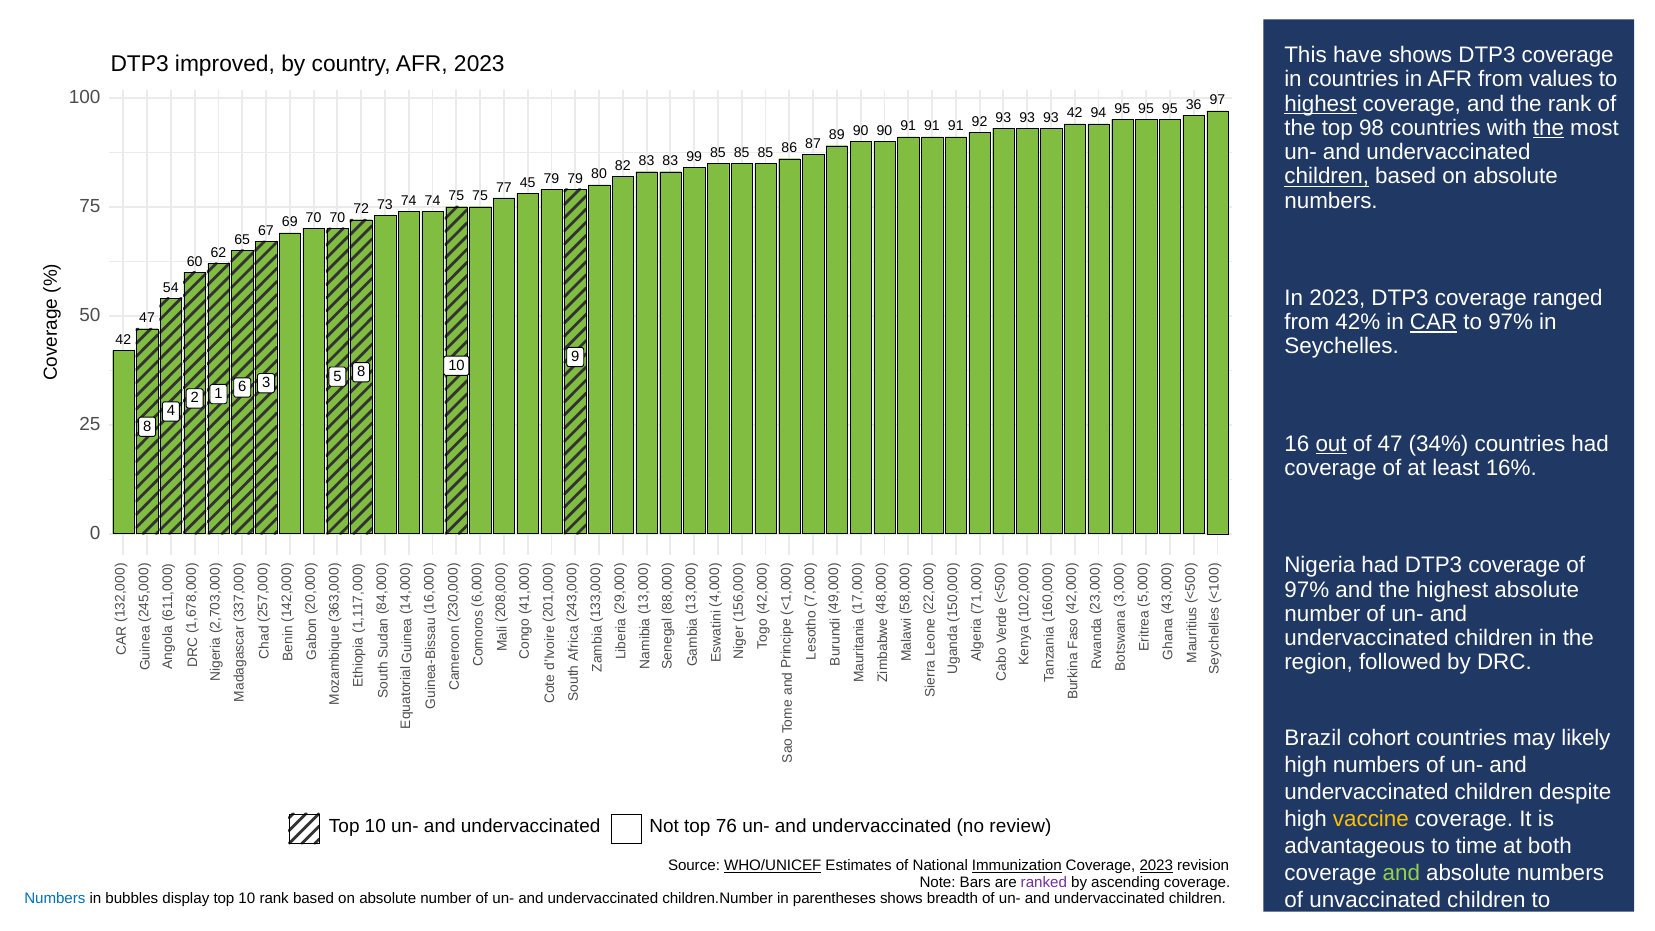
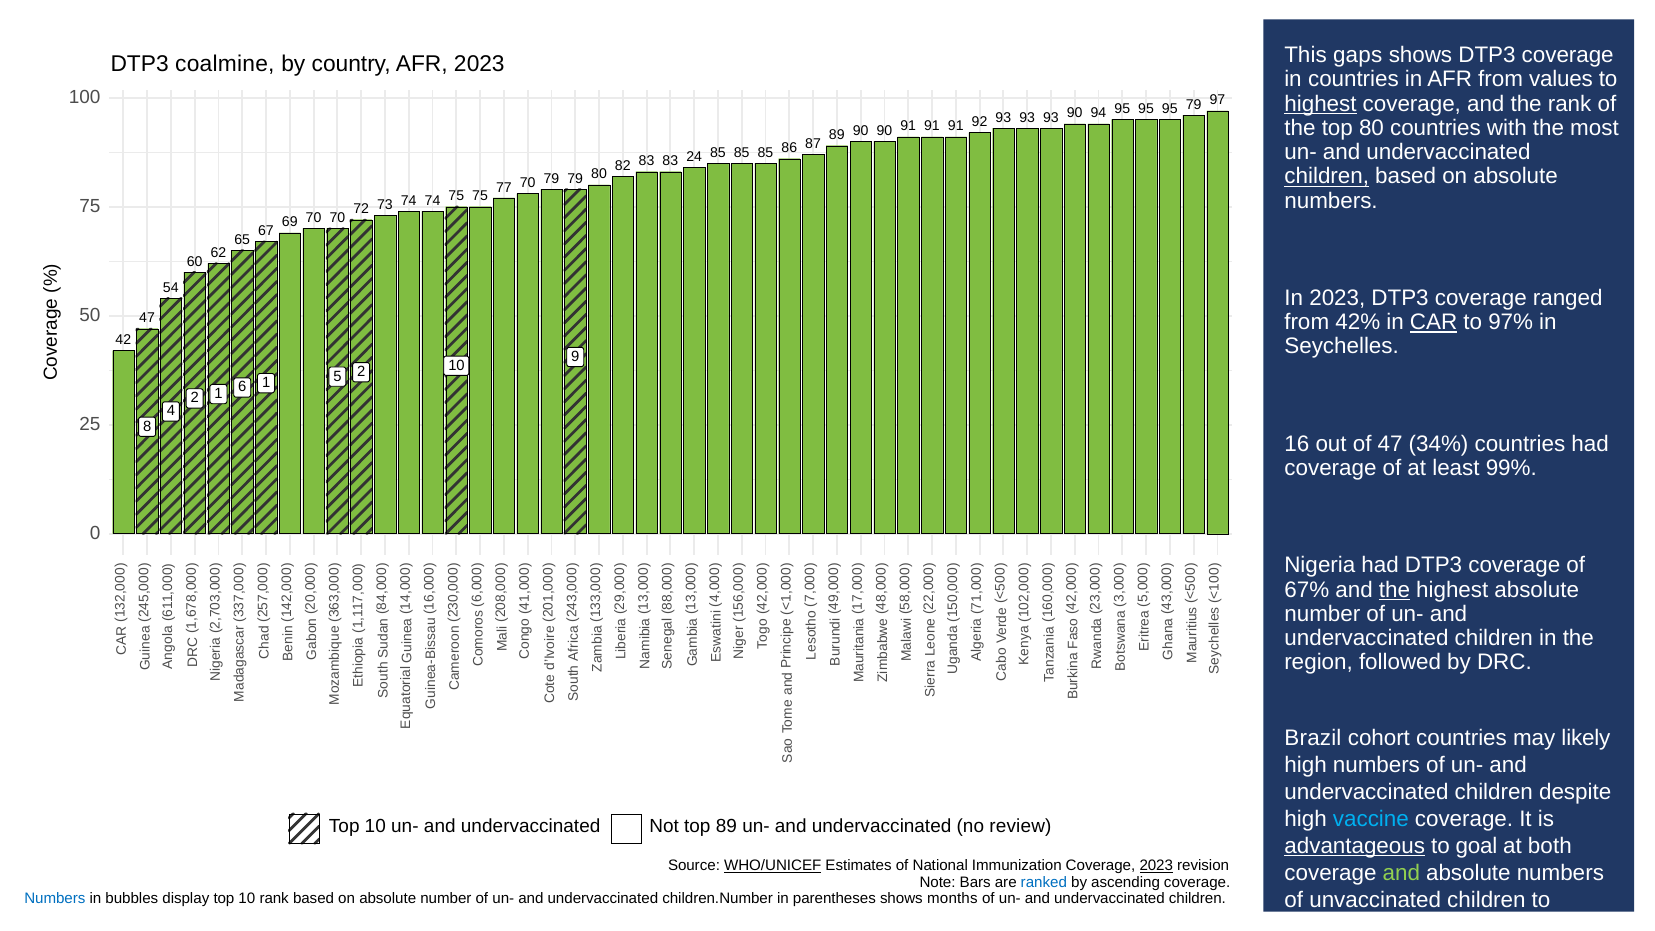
have: have -> gaps (1358, 55)
improved: improved -> coalmine (225, 64)
95 36: 36 -> 79 (1194, 104)
93 42: 42 -> 90 (1075, 113)
top 98: 98 -> 80 (1372, 128)
the underline: present -> none (1549, 128)
99: 99 -> 24 (694, 157)
77 45: 45 -> 70 (528, 183)
1 6 3: 3 -> 1 (266, 383)
8: 8 -> 2 (361, 372)
out underline: present -> none (1331, 444)
16%: 16% -> 99% (1511, 468)
97%: 97% -> 67% (1307, 590)
the underline: none -> present (1394, 590)
vaccine colour: yellow -> light blue (1371, 819)
top 76: 76 -> 89 (726, 826)
advantageous underline: none -> present (1355, 846)
time: time -> goal (1477, 846)
Immunization underline: present -> none (1017, 865)
ranked colour: purple -> blue (1044, 882)
breadth: breadth -> months (952, 898)
